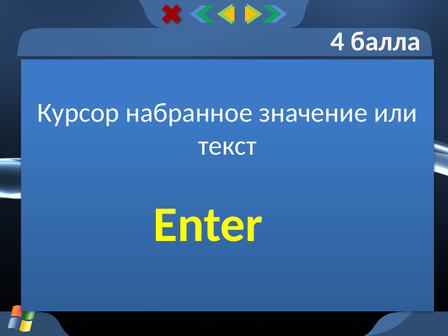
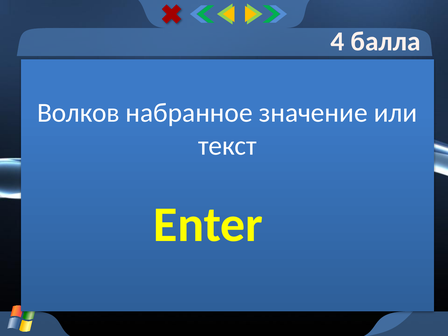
Курсор: Курсор -> Волков (78, 113)
